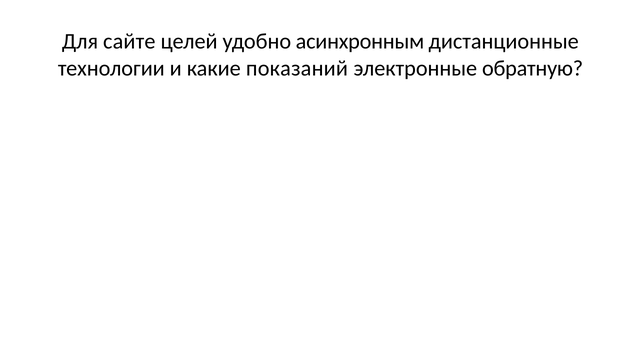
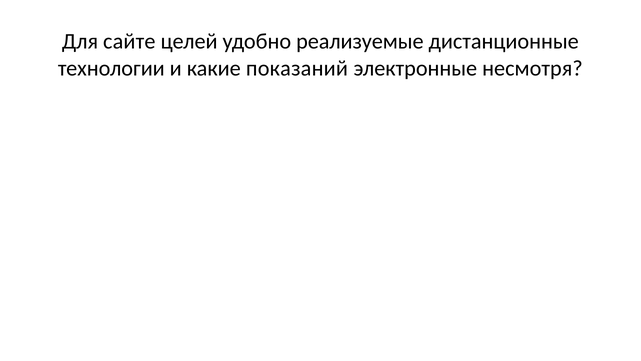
асинхронным: асинхронным -> реализуемые (360, 42)
обратную: обратную -> несмотря (532, 68)
